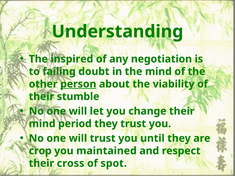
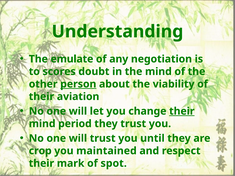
inspired: inspired -> emulate (72, 59)
failing: failing -> scores (59, 72)
stumble: stumble -> aviation (78, 97)
their underline: none -> present (182, 111)
cross: cross -> mark (71, 164)
